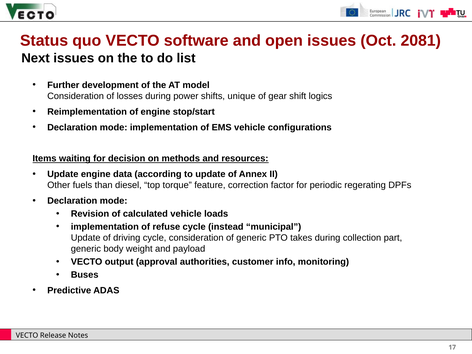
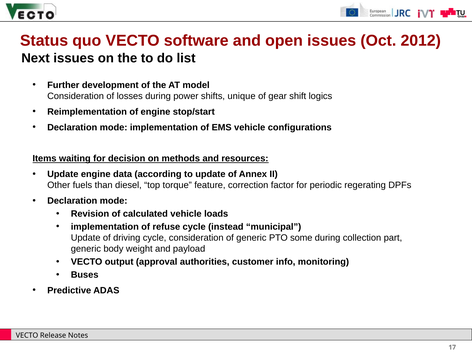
2081: 2081 -> 2012 (421, 41)
takes: takes -> some (301, 238)
